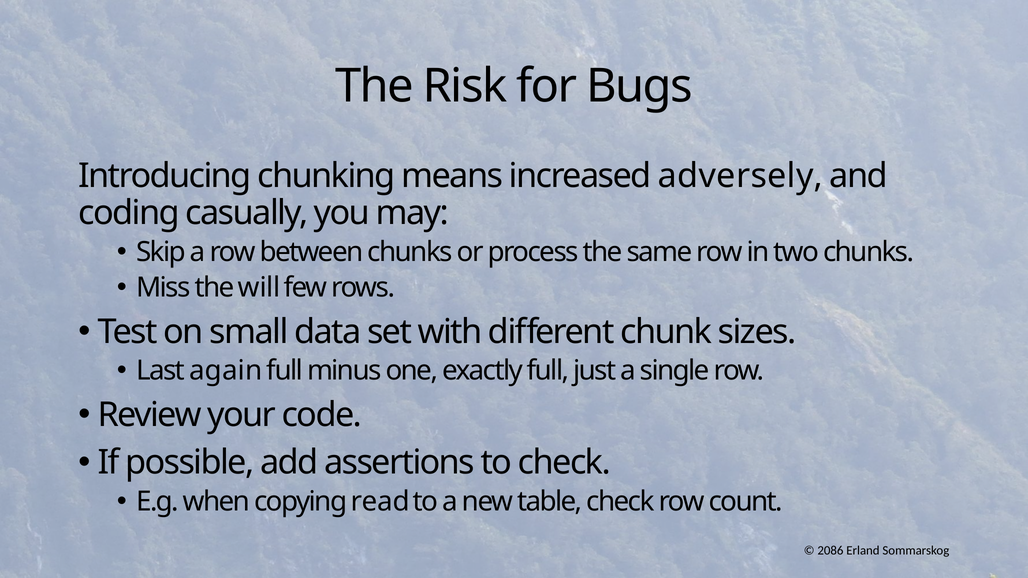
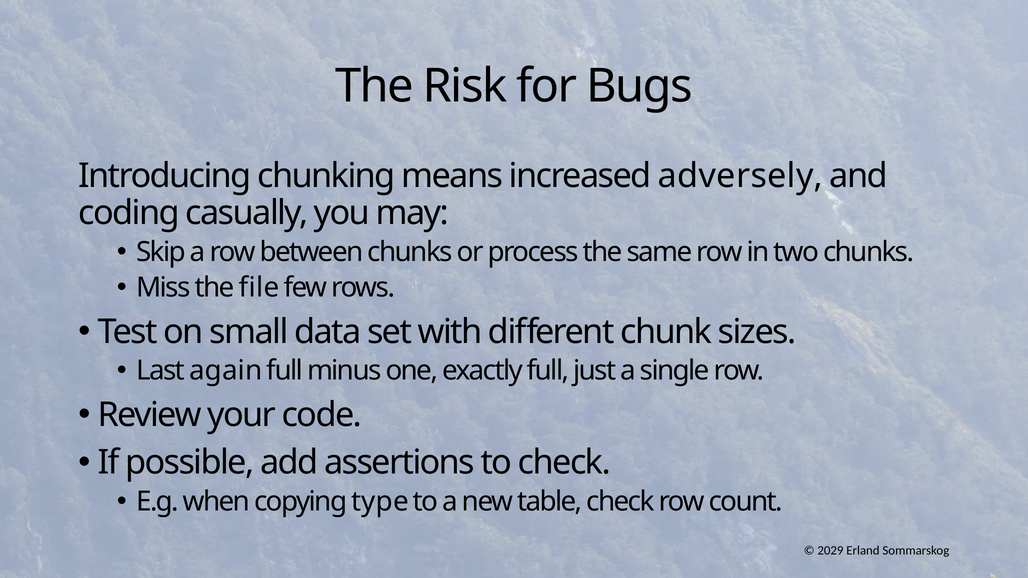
will: will -> file (259, 288)
read: read -> type (380, 502)
2086: 2086 -> 2029 (830, 551)
